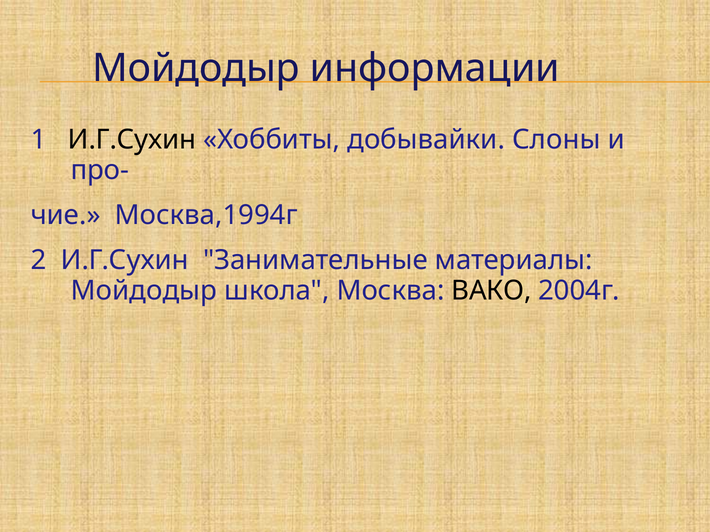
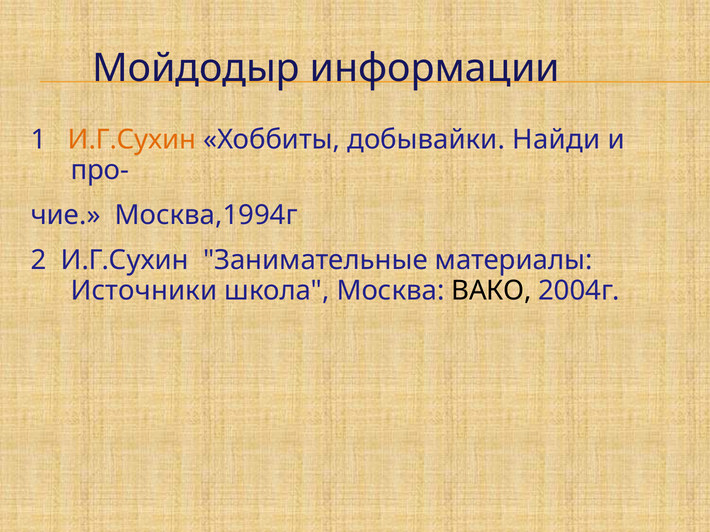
И.Г.Сухин colour: black -> orange (132, 140)
Слоны: Слоны -> Найди (556, 140)
Мойдодыр: Мойдодыр -> Источники (144, 291)
